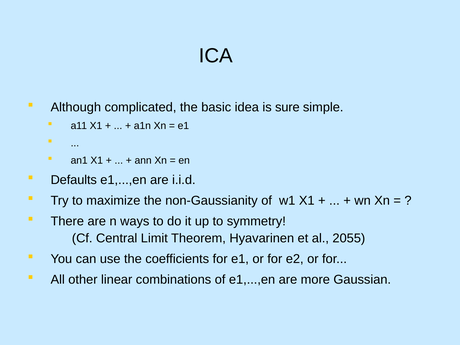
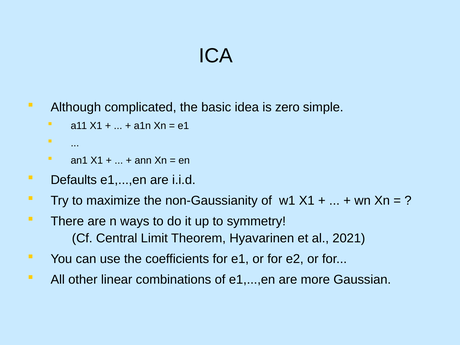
sure: sure -> zero (287, 107)
2055: 2055 -> 2021 (349, 238)
